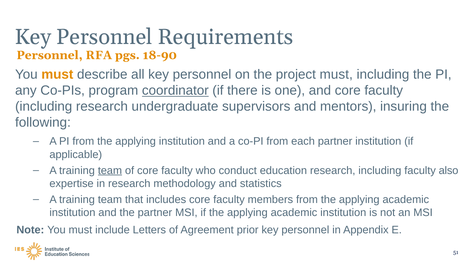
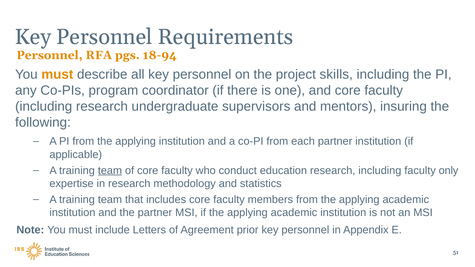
18-90: 18-90 -> 18-94 (160, 55)
project must: must -> skills (336, 75)
coordinator underline: present -> none (175, 91)
also: also -> only (449, 171)
